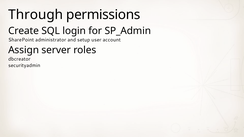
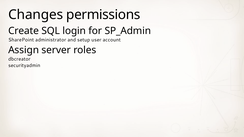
Through: Through -> Changes (36, 15)
